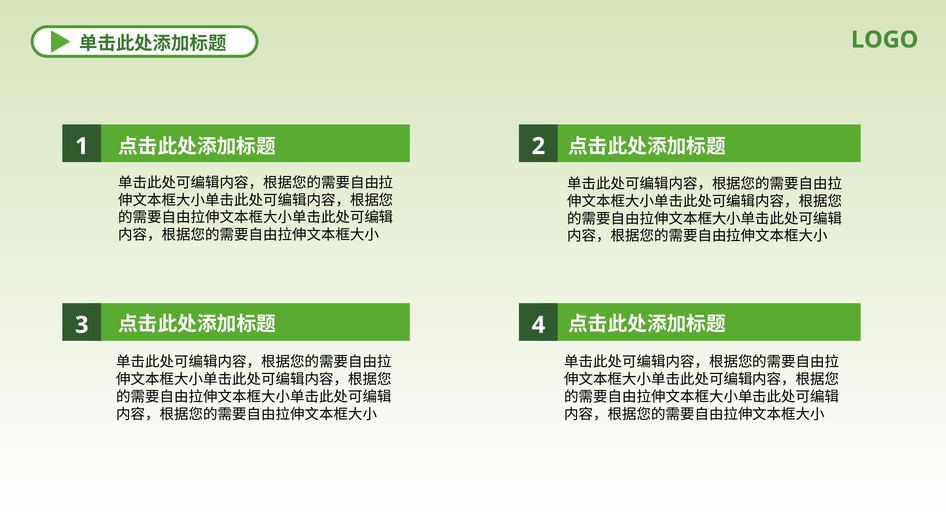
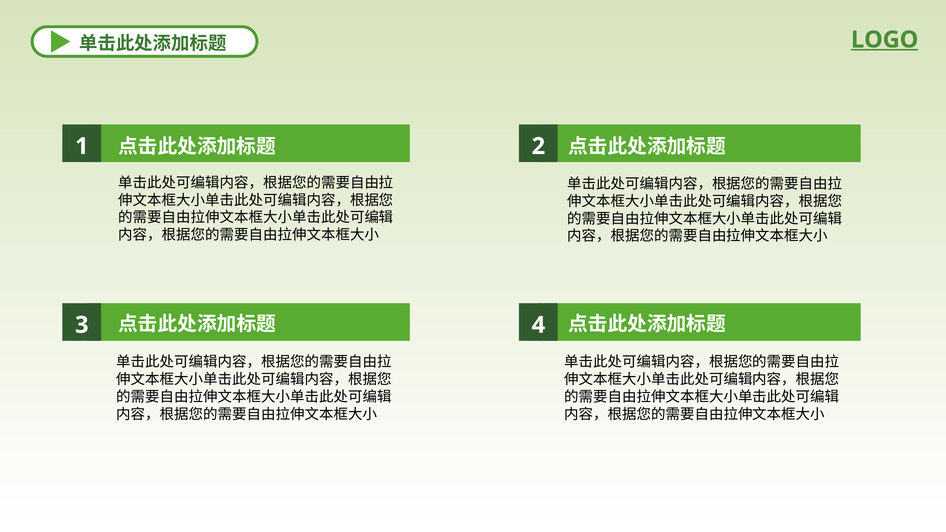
LOGO underline: none -> present (885, 40)
